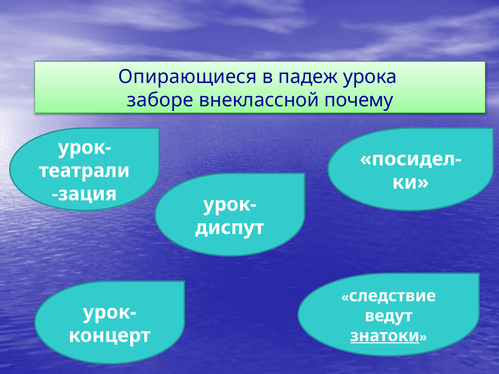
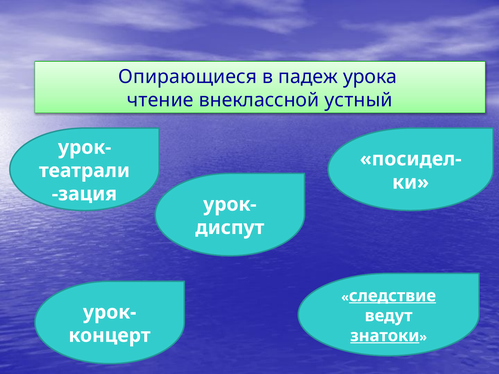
заборе: заборе -> чтение (160, 100)
почему: почему -> устный (359, 100)
следствие underline: none -> present (392, 296)
